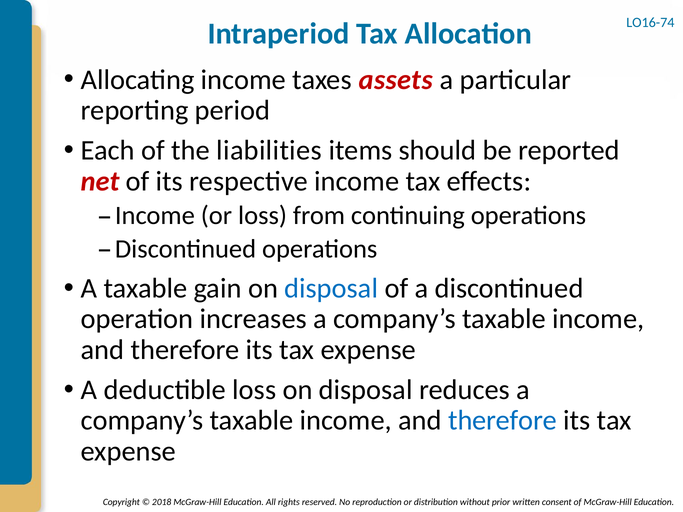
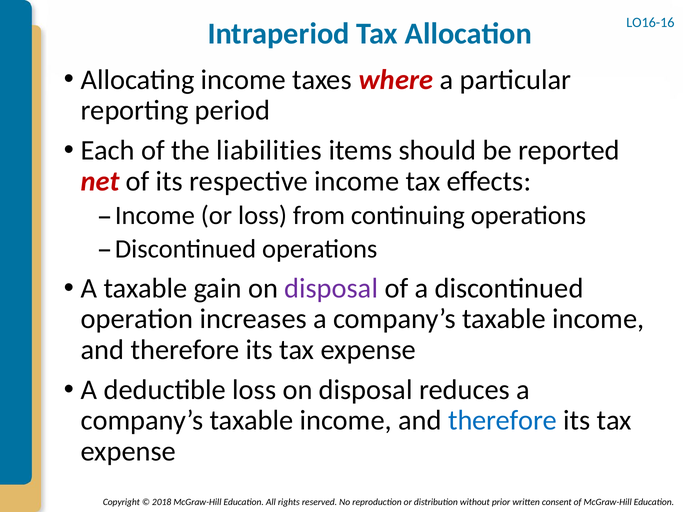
LO16-74: LO16-74 -> LO16-16 (650, 22)
assets: assets -> where (396, 80)
disposal colour: blue -> purple (331, 288)
